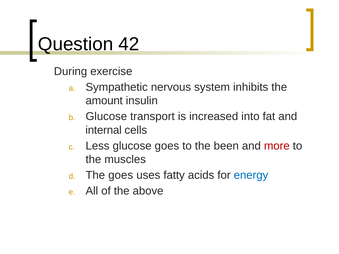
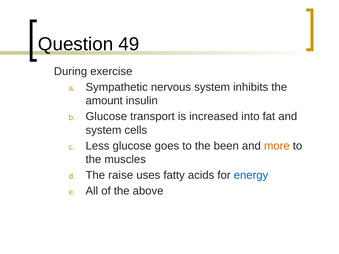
42: 42 -> 49 (129, 44)
internal: internal -> system (103, 130)
more colour: red -> orange (277, 146)
The goes: goes -> raise (121, 175)
